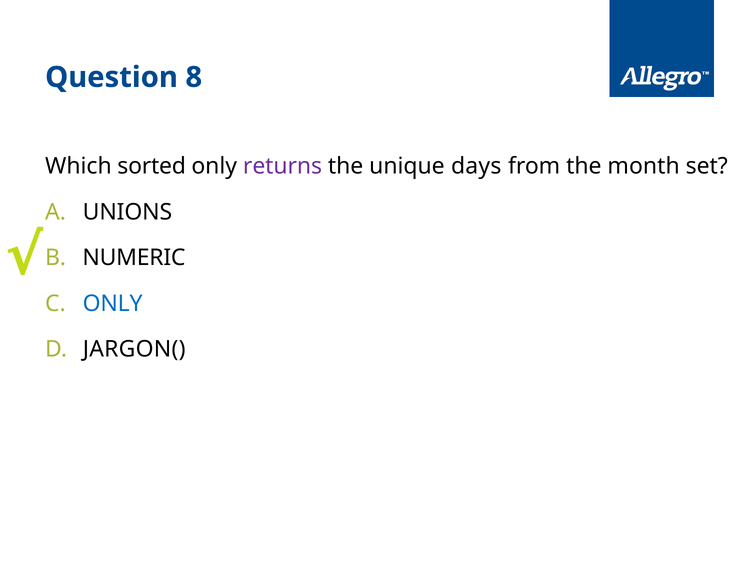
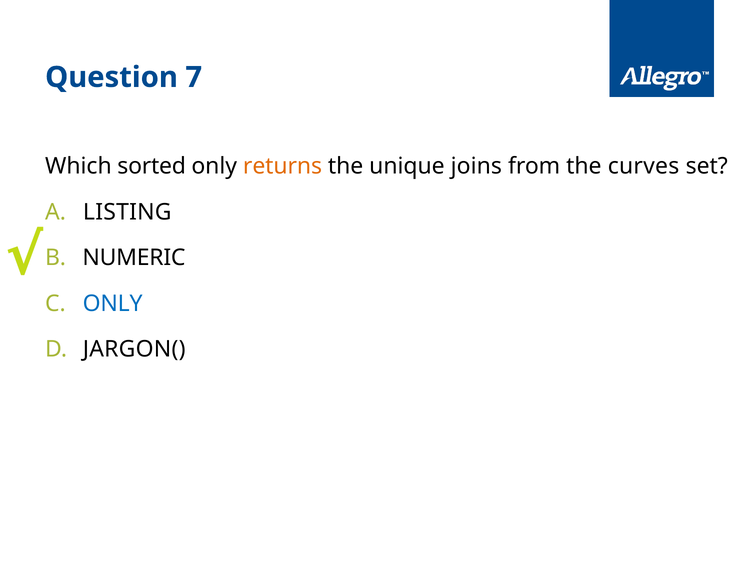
8: 8 -> 7 (194, 77)
returns colour: purple -> orange (283, 166)
days: days -> joins (476, 166)
month: month -> curves (644, 166)
UNIONS: UNIONS -> LISTING (127, 212)
